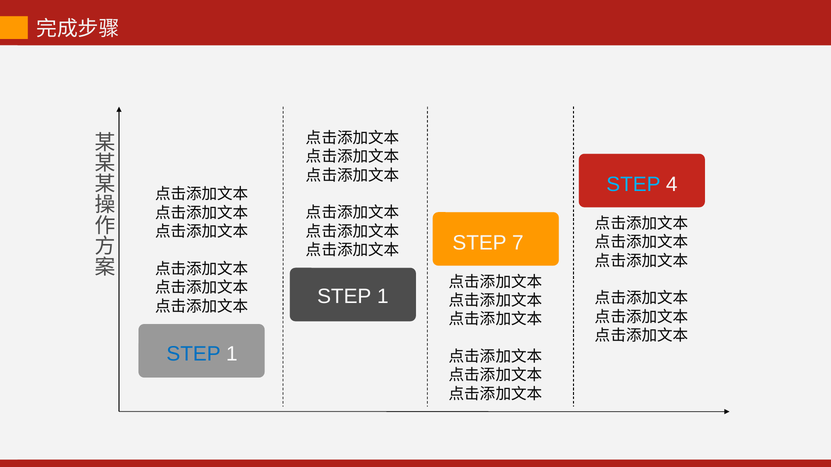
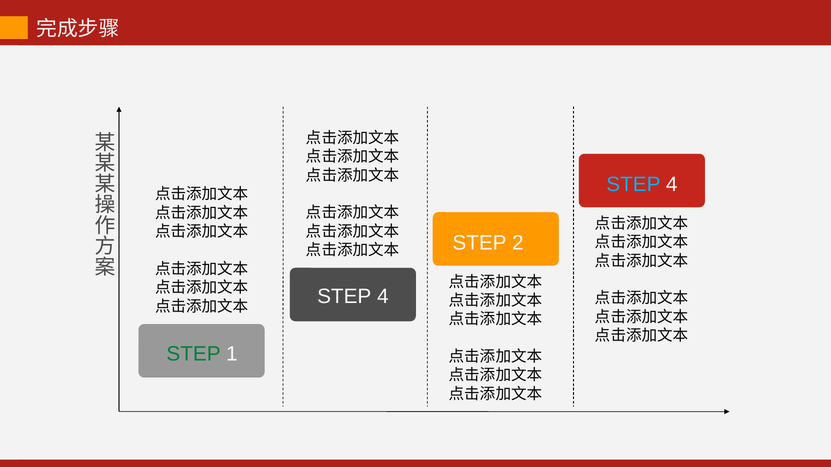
7: 7 -> 2 (518, 243)
1: 1 -> 4 (383, 297)
STEP colour: blue -> green (194, 354)
